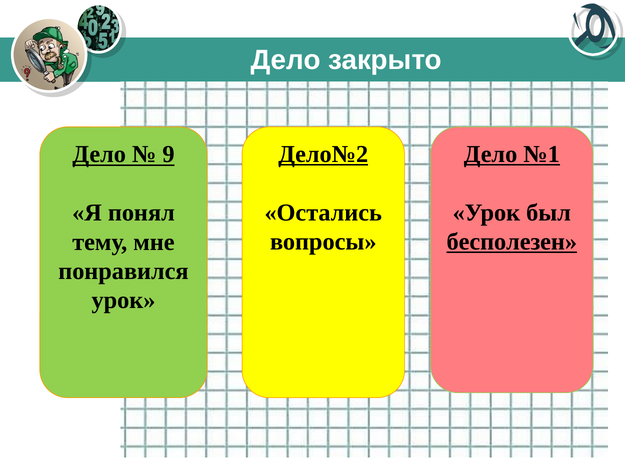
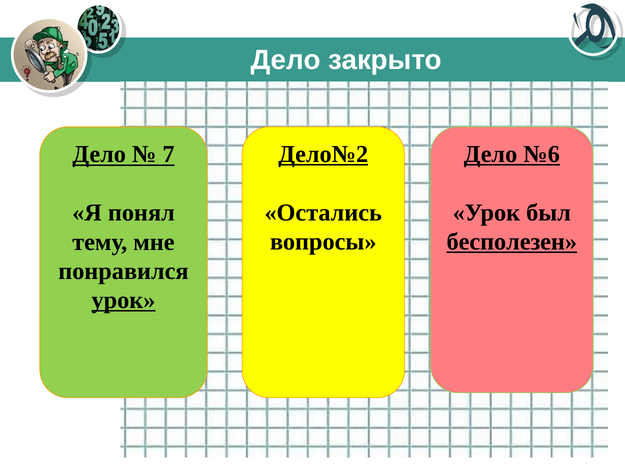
№1: №1 -> №6 (542, 154)
9: 9 -> 7 (168, 154)
урок underline: none -> present (123, 300)
